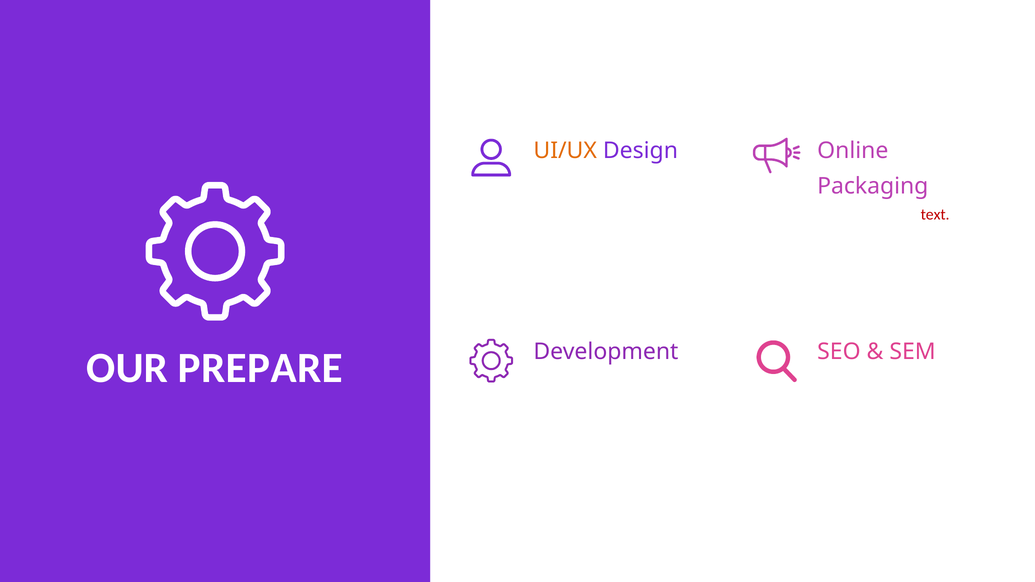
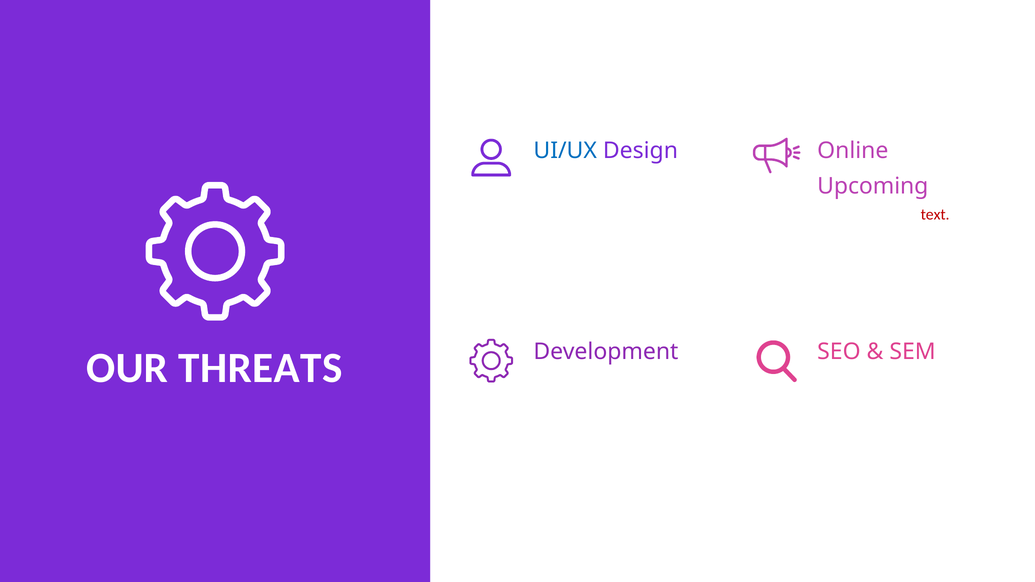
UI/UX colour: orange -> blue (565, 151)
Packaging: Packaging -> Upcoming (873, 186)
PREPARE: PREPARE -> THREATS (260, 368)
